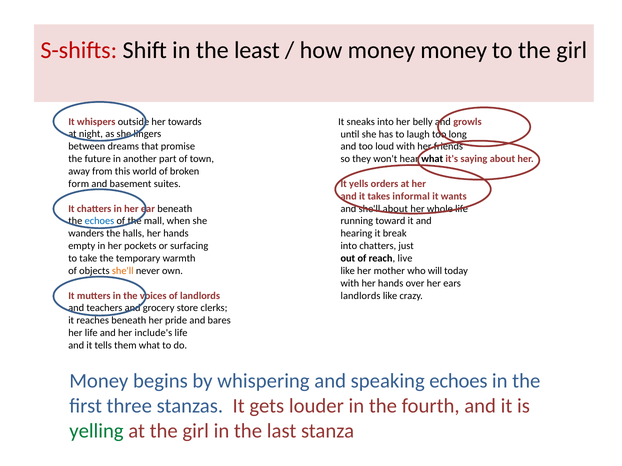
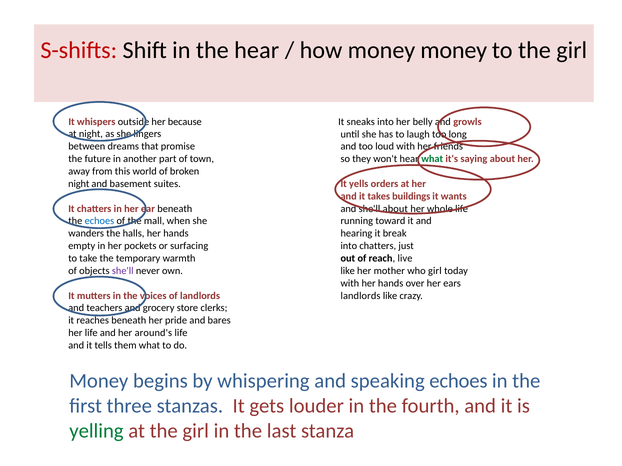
the least: least -> hear (257, 50)
towards: towards -> because (185, 122)
what colour: black -> green (432, 159)
form: form -> night (79, 184)
informal: informal -> buildings (411, 196)
she'll colour: orange -> purple (123, 271)
who will: will -> girl (435, 271)
include's: include's -> around's (153, 333)
